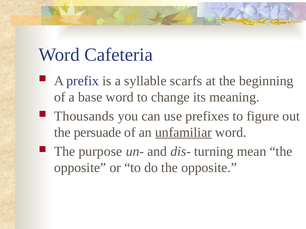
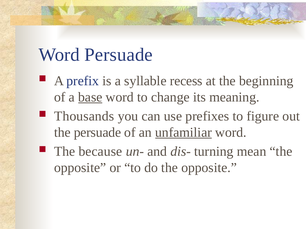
Word Cafeteria: Cafeteria -> Persuade (119, 55)
scarfs: scarfs -> recess (186, 81)
base underline: none -> present (90, 97)
purpose: purpose -> because (100, 152)
